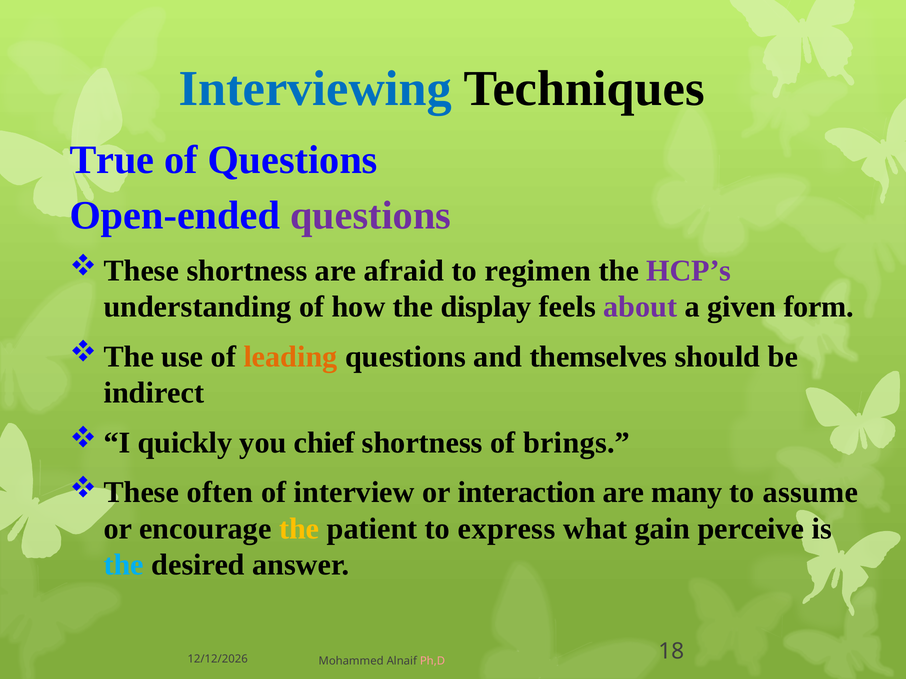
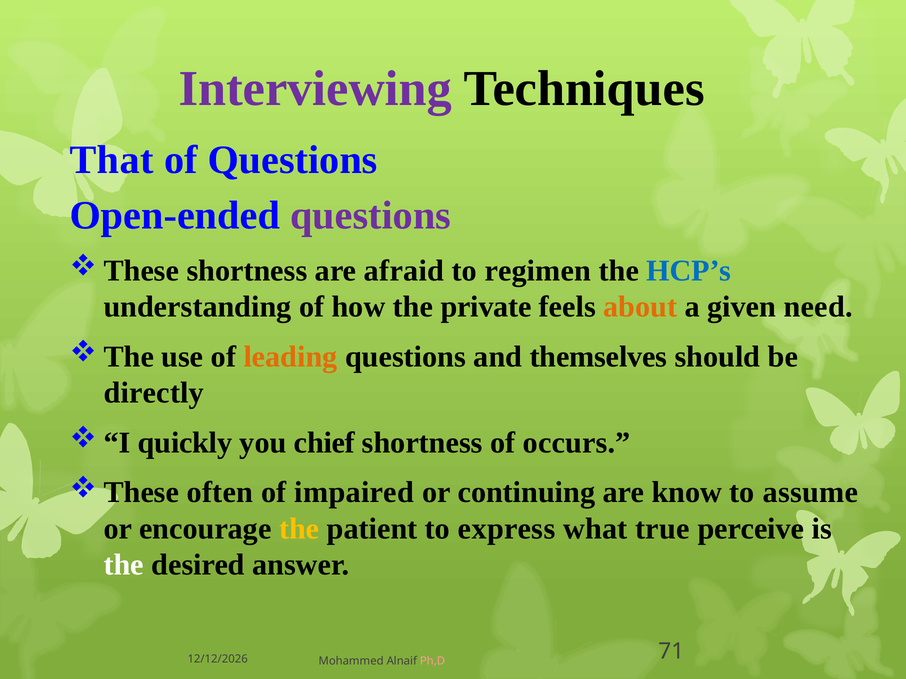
Interviewing colour: blue -> purple (315, 89)
True: True -> That (112, 160)
HCP’s colour: purple -> blue (689, 271)
display: display -> private (486, 307)
about colour: purple -> orange (640, 307)
form: form -> need (818, 307)
indirect: indirect -> directly (154, 393)
brings: brings -> occurs (577, 443)
interview: interview -> impaired (354, 493)
interaction: interaction -> continuing (526, 493)
many: many -> know (687, 493)
gain: gain -> true (662, 529)
the colour: light blue -> white (124, 565)
18: 18 -> 71 (671, 652)
